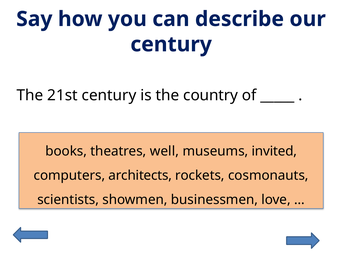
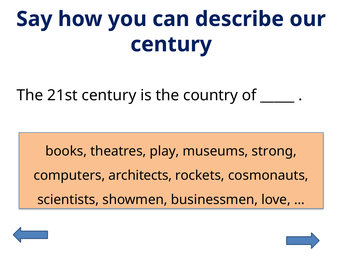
well: well -> play (164, 151)
invited: invited -> strong (274, 151)
